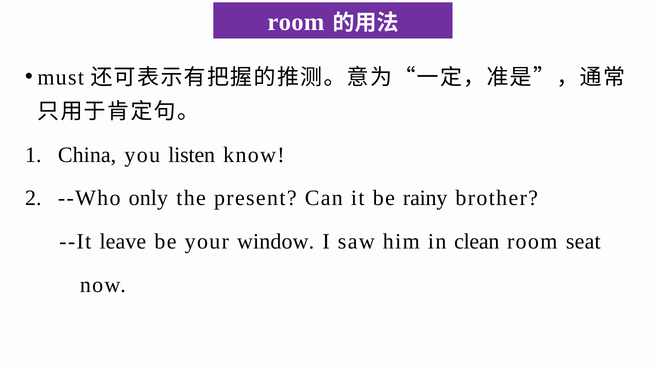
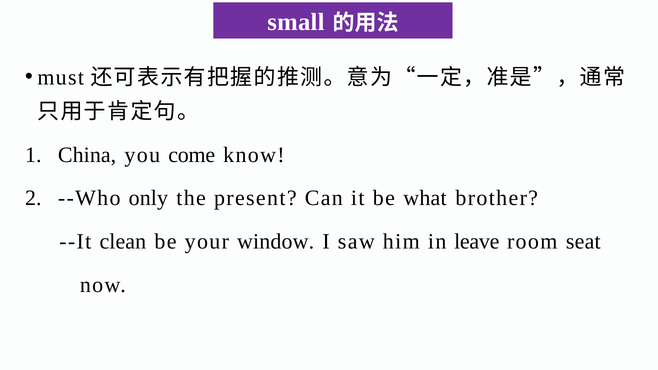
room: room -> small (296, 22)
listen: listen -> come (192, 155)
rainy: rainy -> what (425, 198)
leave: leave -> clean (123, 242)
clean: clean -> leave (477, 242)
